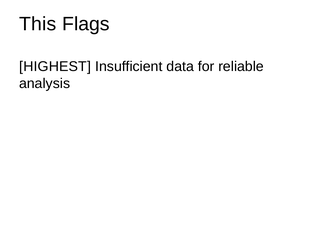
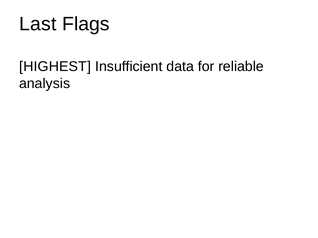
This: This -> Last (38, 24)
